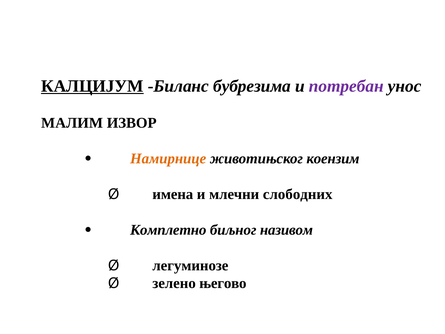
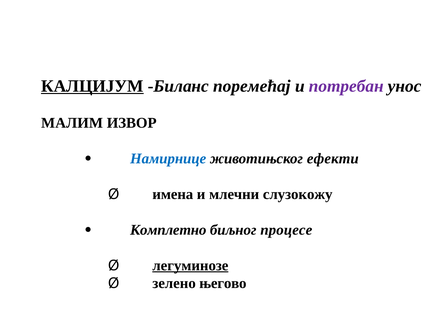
бубрезима: бубрезима -> поремећај (252, 86)
Намирнице colour: orange -> blue (168, 159)
коензим: коензим -> ефекти (333, 159)
слободних: слободних -> слузокожу (298, 194)
називом: називом -> процесе (286, 230)
легуминозе underline: none -> present (190, 265)
